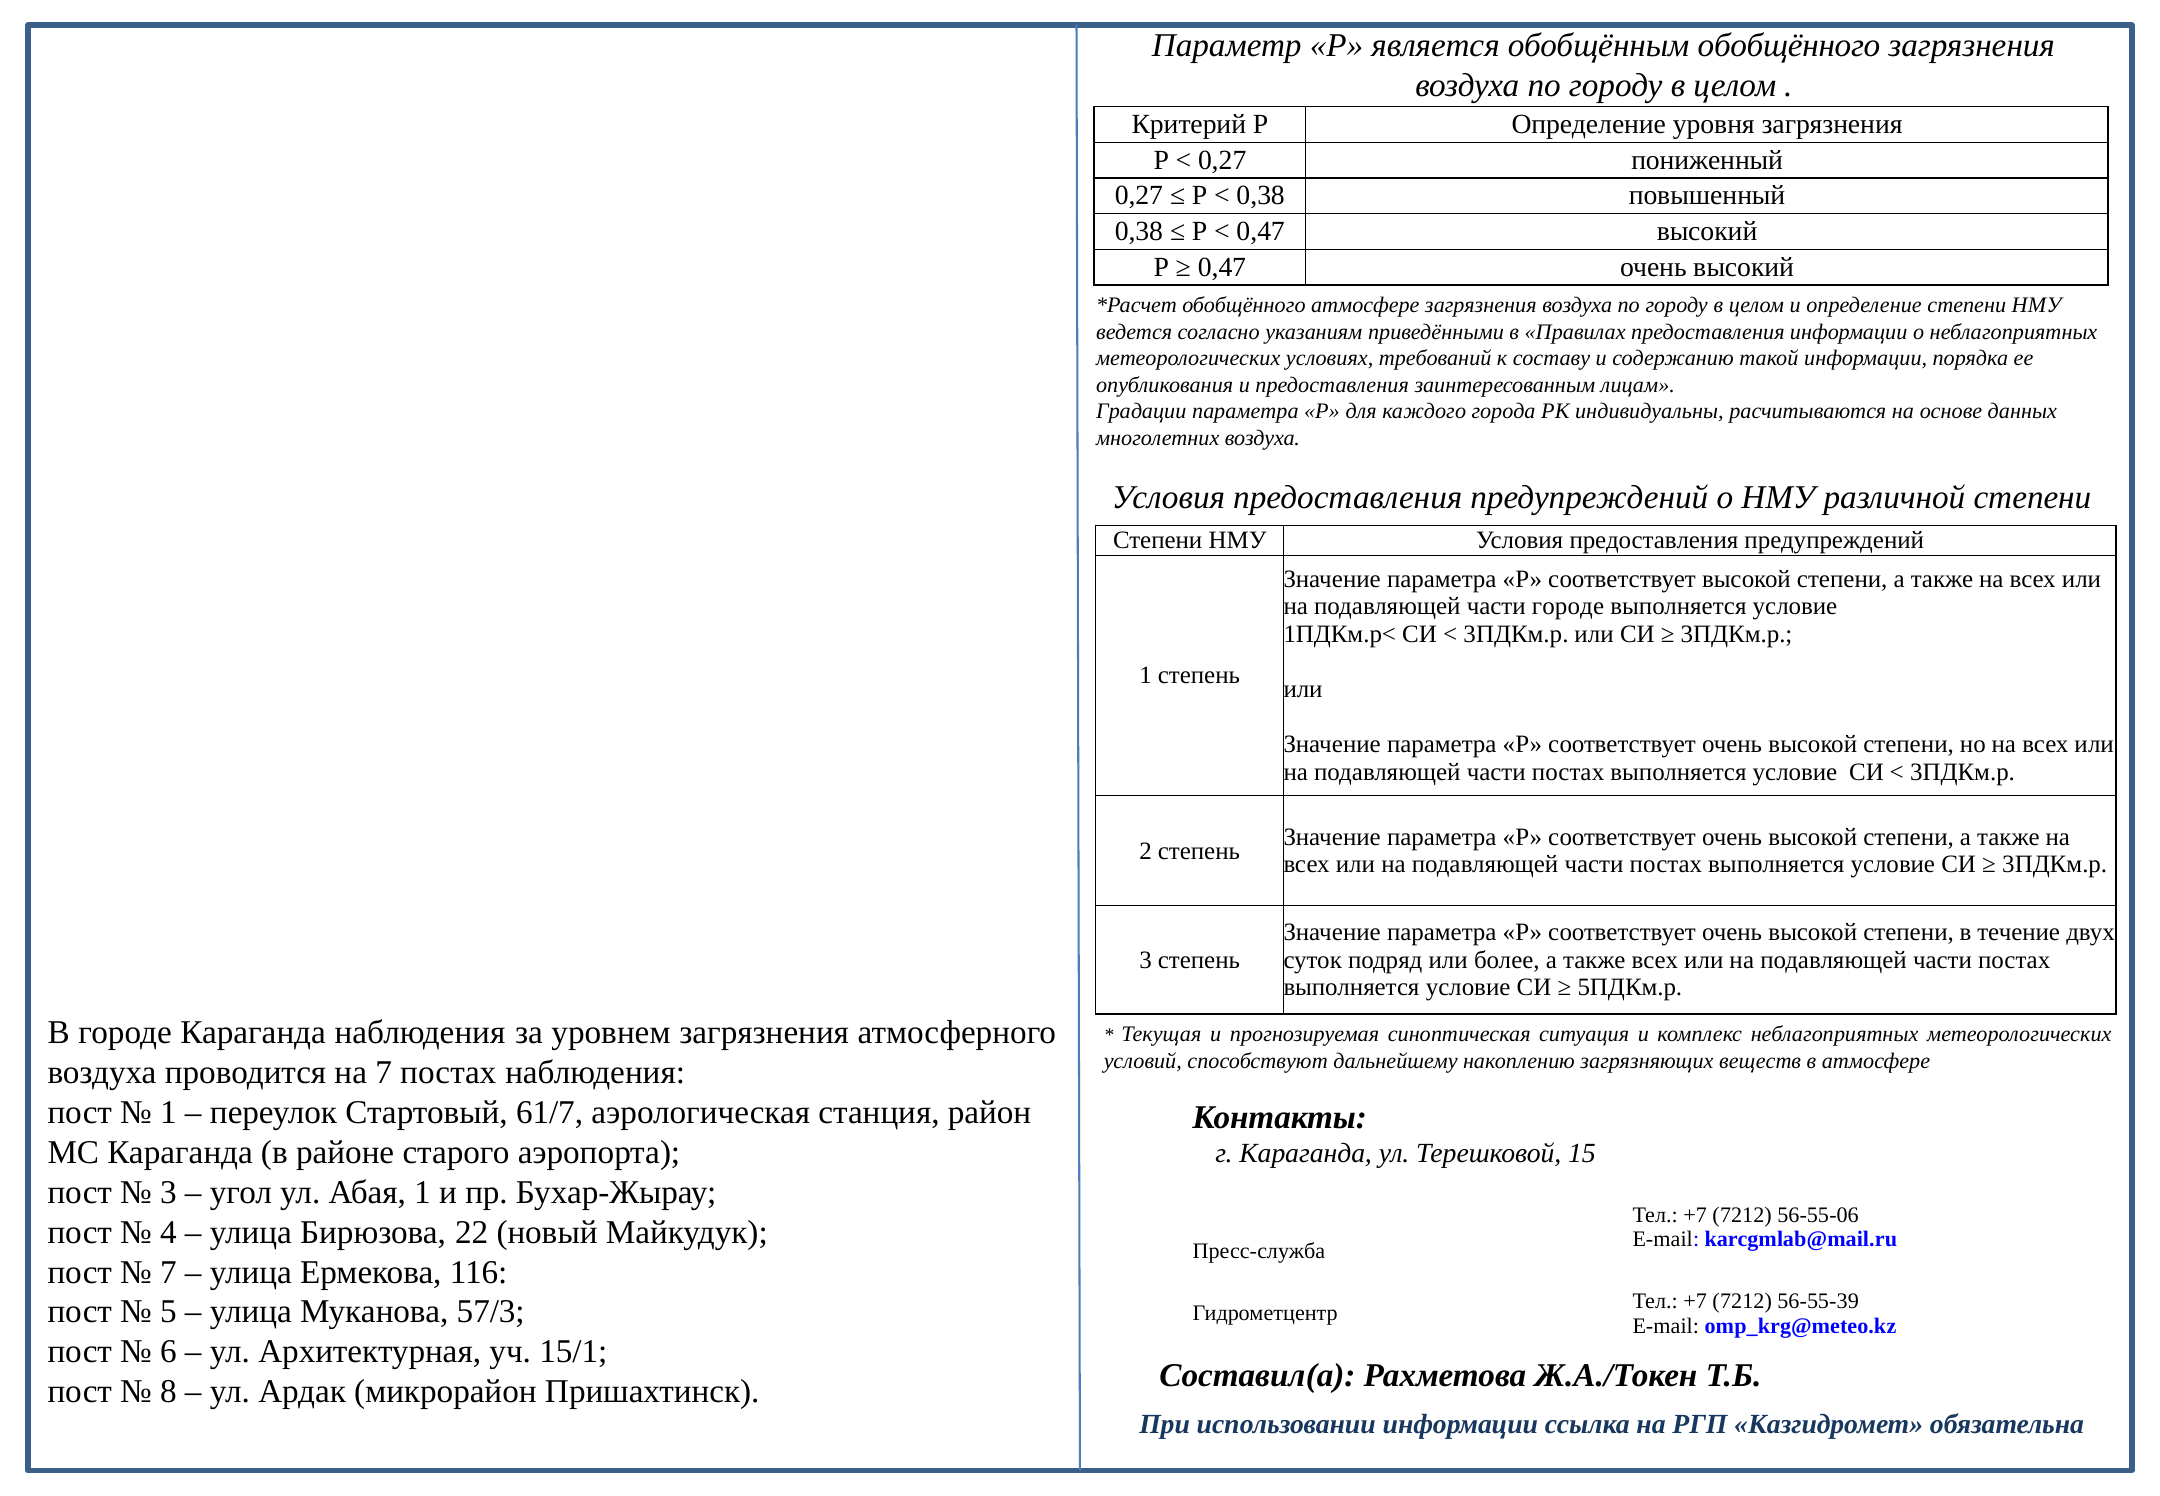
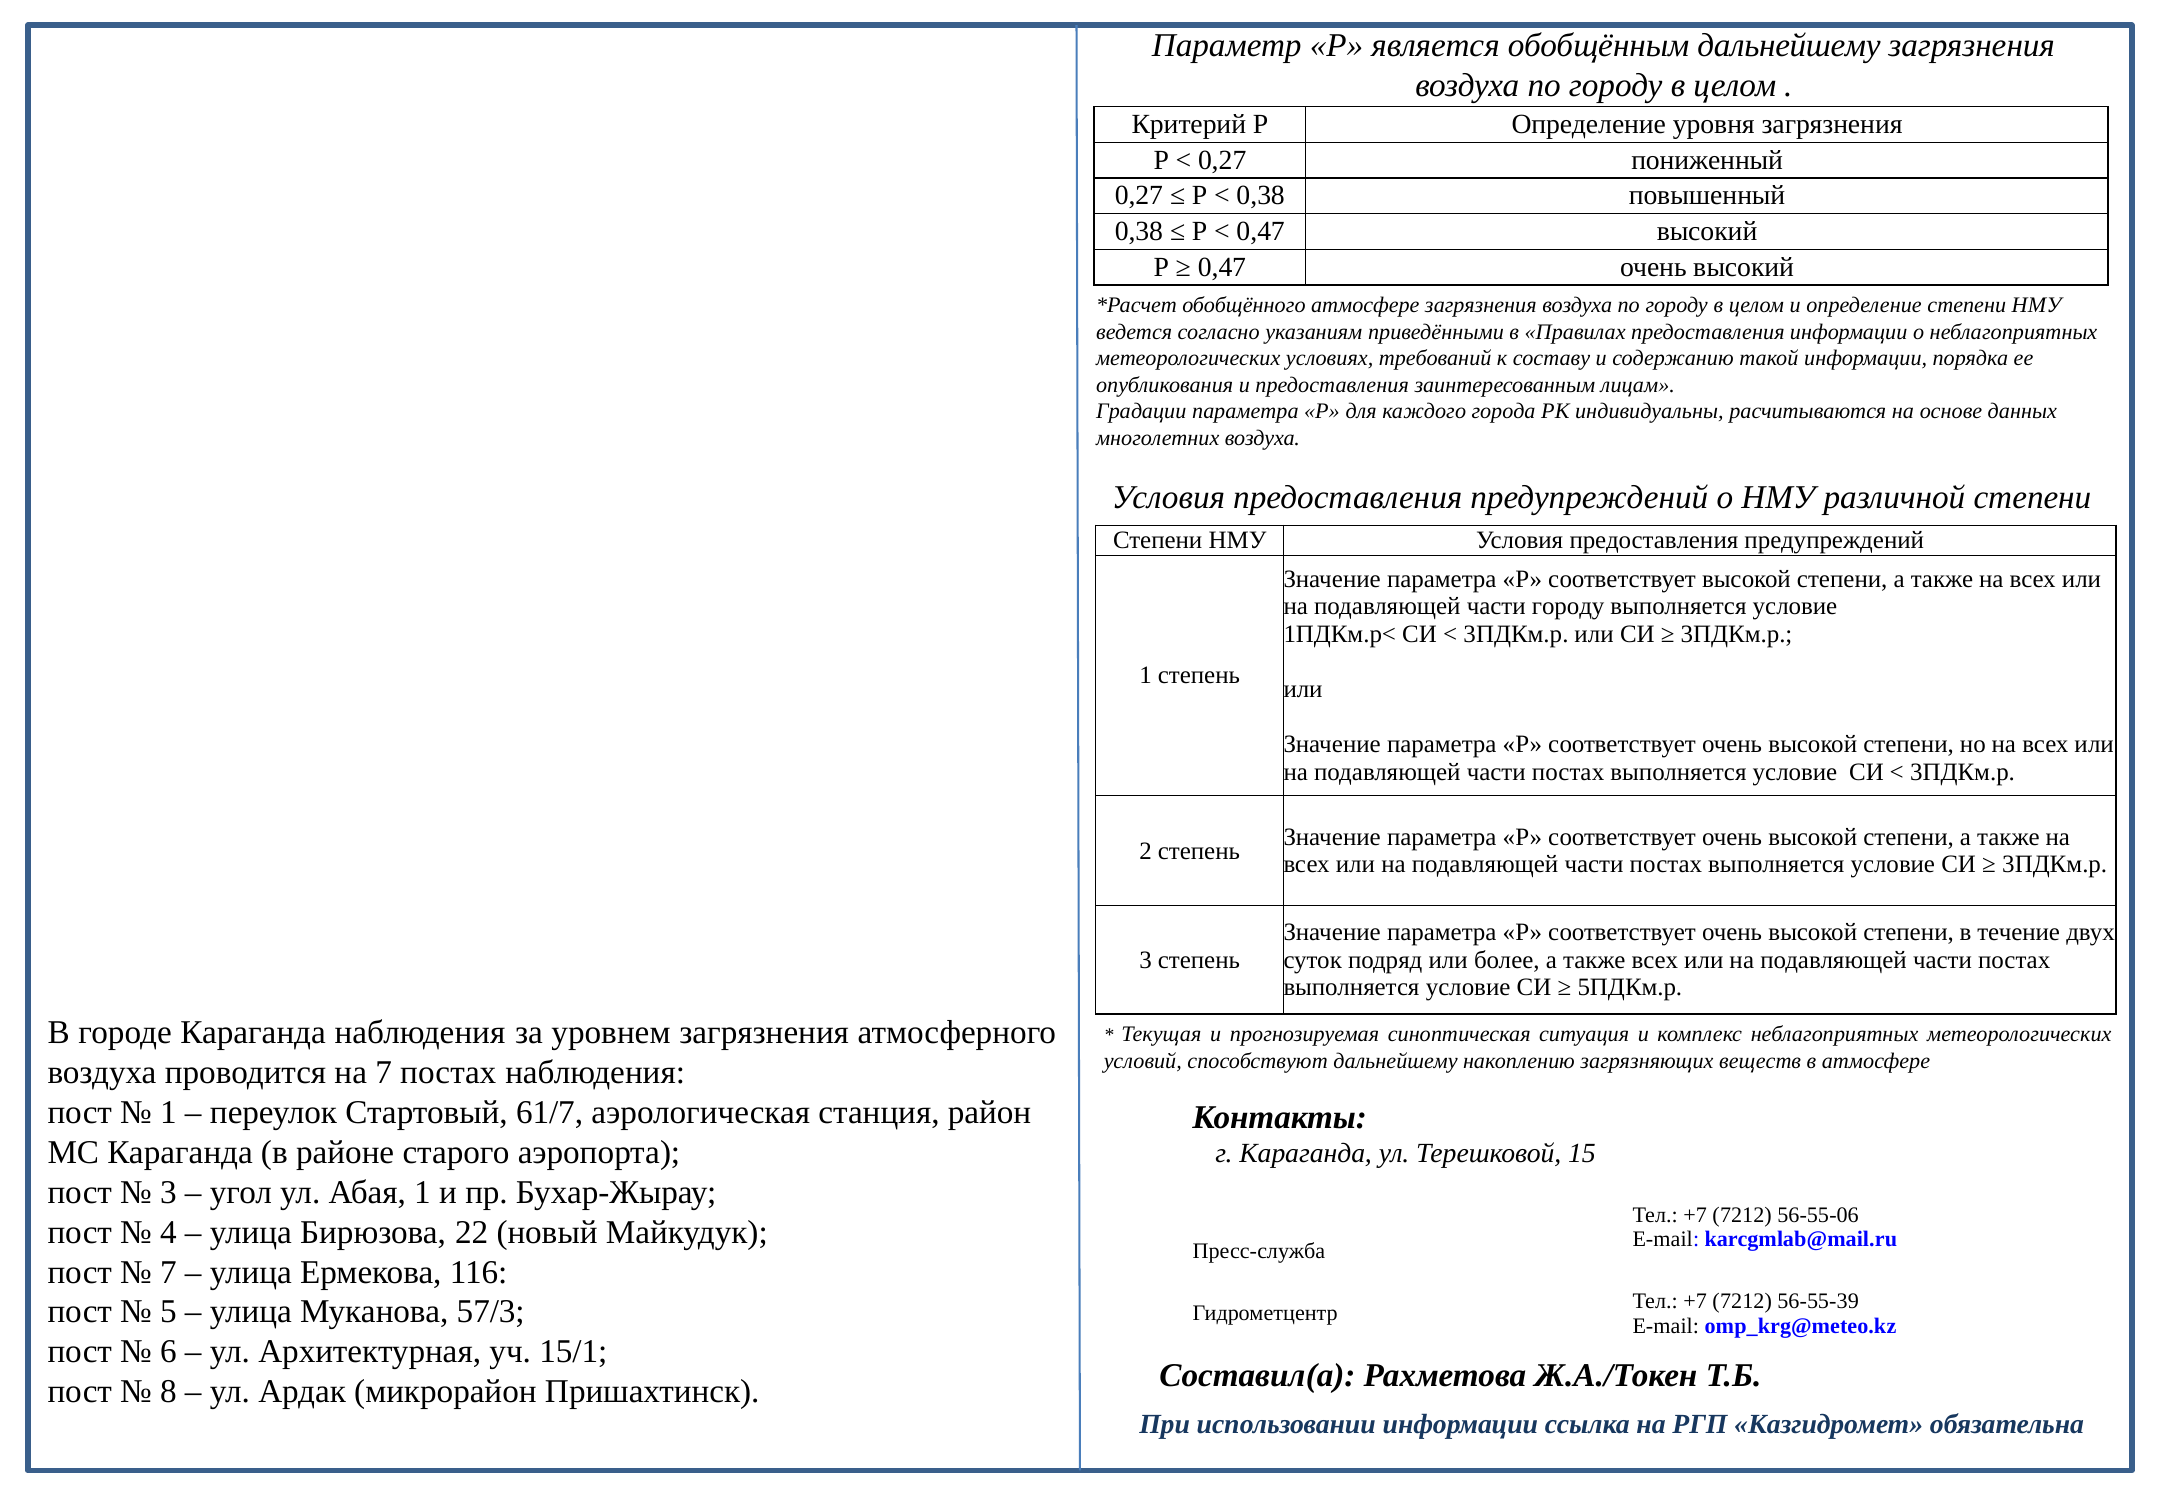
обобщённым обобщённого: обобщённого -> дальнейшему (1789, 46)
части городе: городе -> городу (1568, 606)
